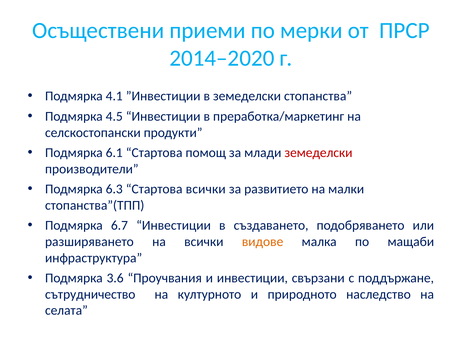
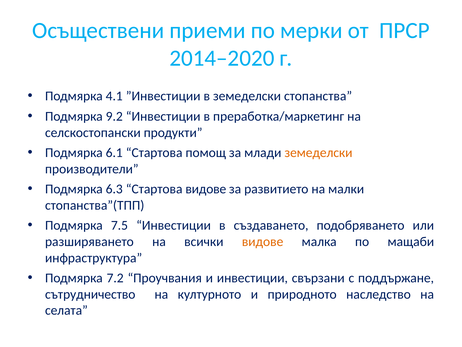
4.5: 4.5 -> 9.2 (114, 116)
земеделски colour: red -> orange (318, 153)
Стартова всички: всички -> видове (206, 189)
6.7: 6.7 -> 7.5 (119, 225)
3.6: 3.6 -> 7.2 (115, 278)
